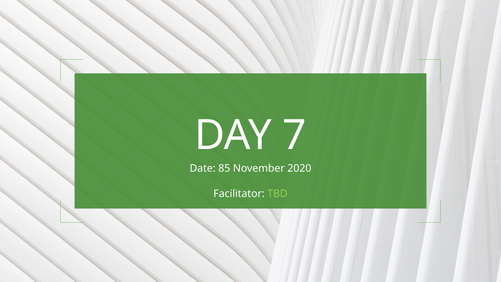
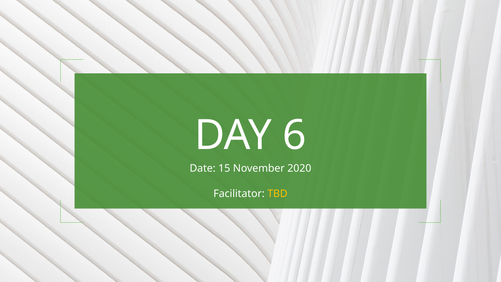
7: 7 -> 6 (295, 135)
85: 85 -> 15 (224, 168)
TBD colour: light green -> yellow (277, 193)
